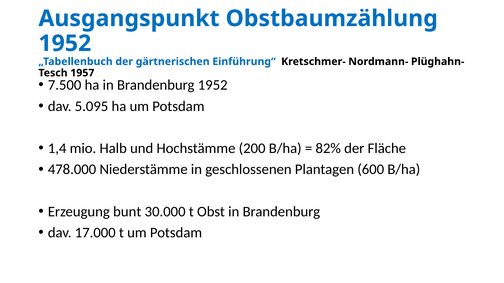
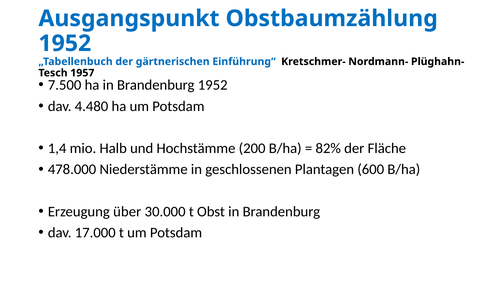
5.095: 5.095 -> 4.480 (92, 106)
bunt: bunt -> über (127, 212)
